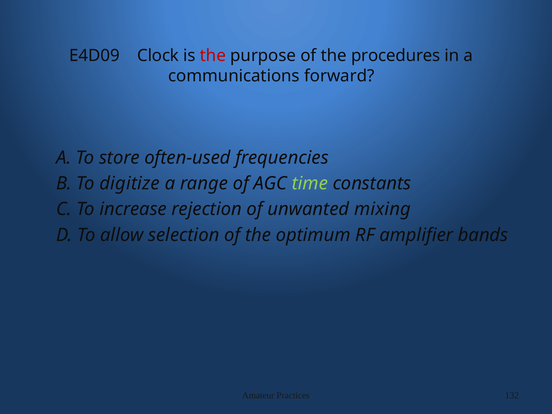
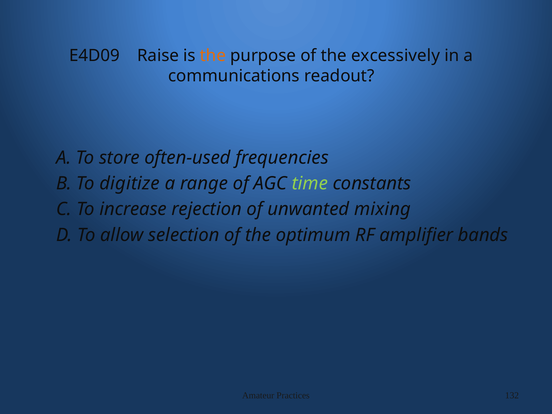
Clock: Clock -> Raise (158, 56)
the colour: red -> orange (213, 56)
procedures: procedures -> excessively (396, 56)
forward: forward -> readout (339, 76)
